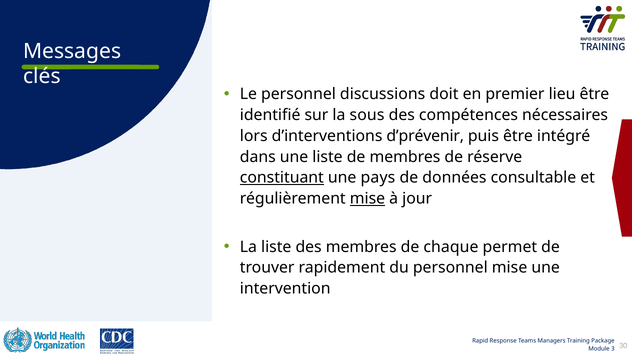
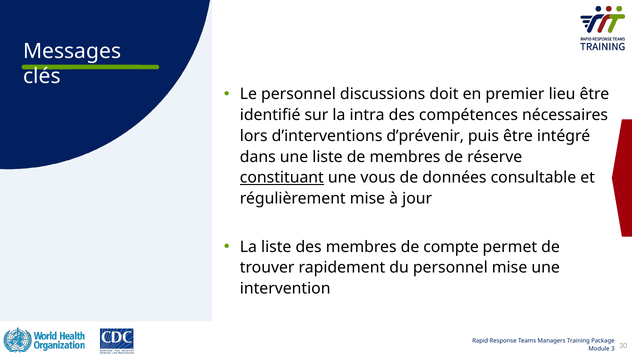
sous: sous -> intra (367, 115)
pays: pays -> vous (378, 177)
mise underline: present -> none (367, 198)
chaque: chaque -> compte (451, 247)
